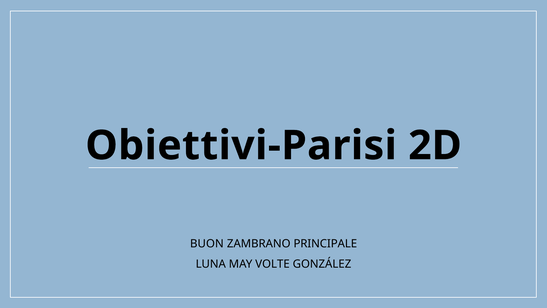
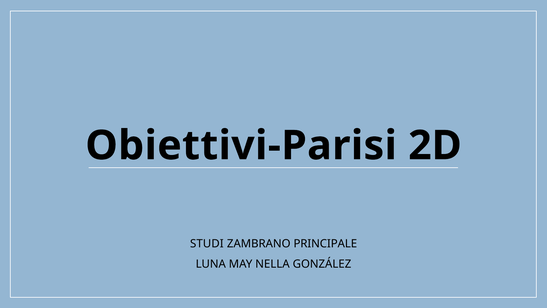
BUON: BUON -> STUDI (207, 243)
VOLTE: VOLTE -> NELLA (272, 264)
